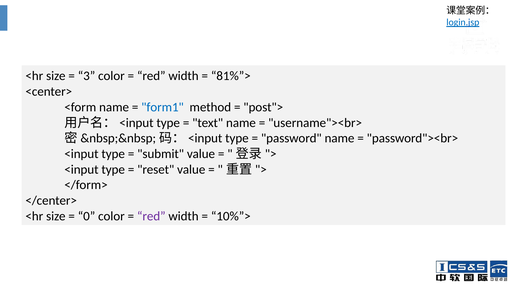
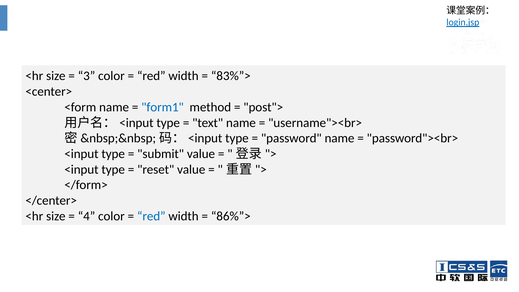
81%”>: 81%”> -> 83%”> (231, 76)
0: 0 -> 4 (86, 216)
red colour: purple -> blue (151, 216)
10%”>: 10%”> -> 86%”> (231, 216)
